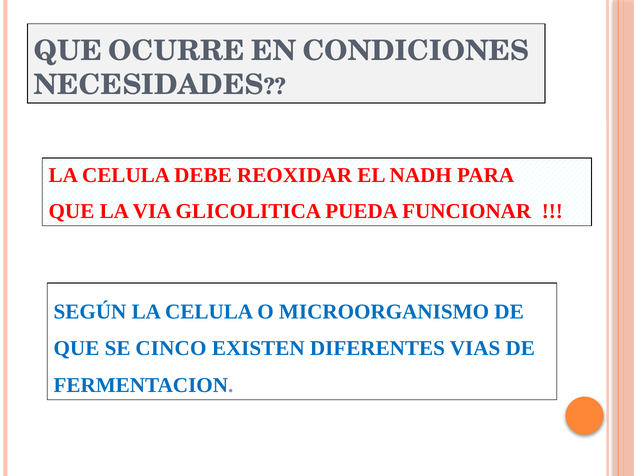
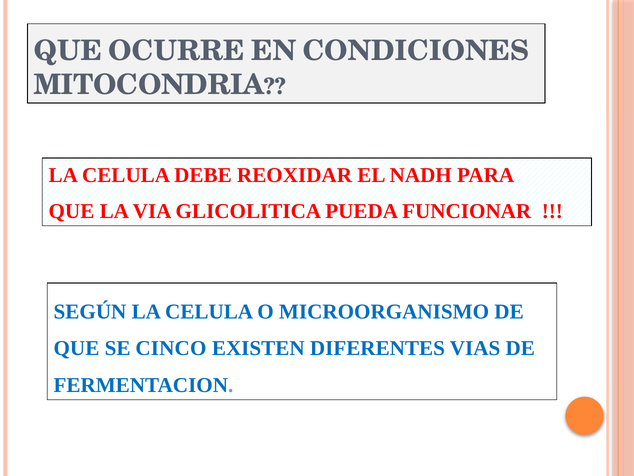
NECESIDADES: NECESIDADES -> MITOCONDRIA (149, 85)
